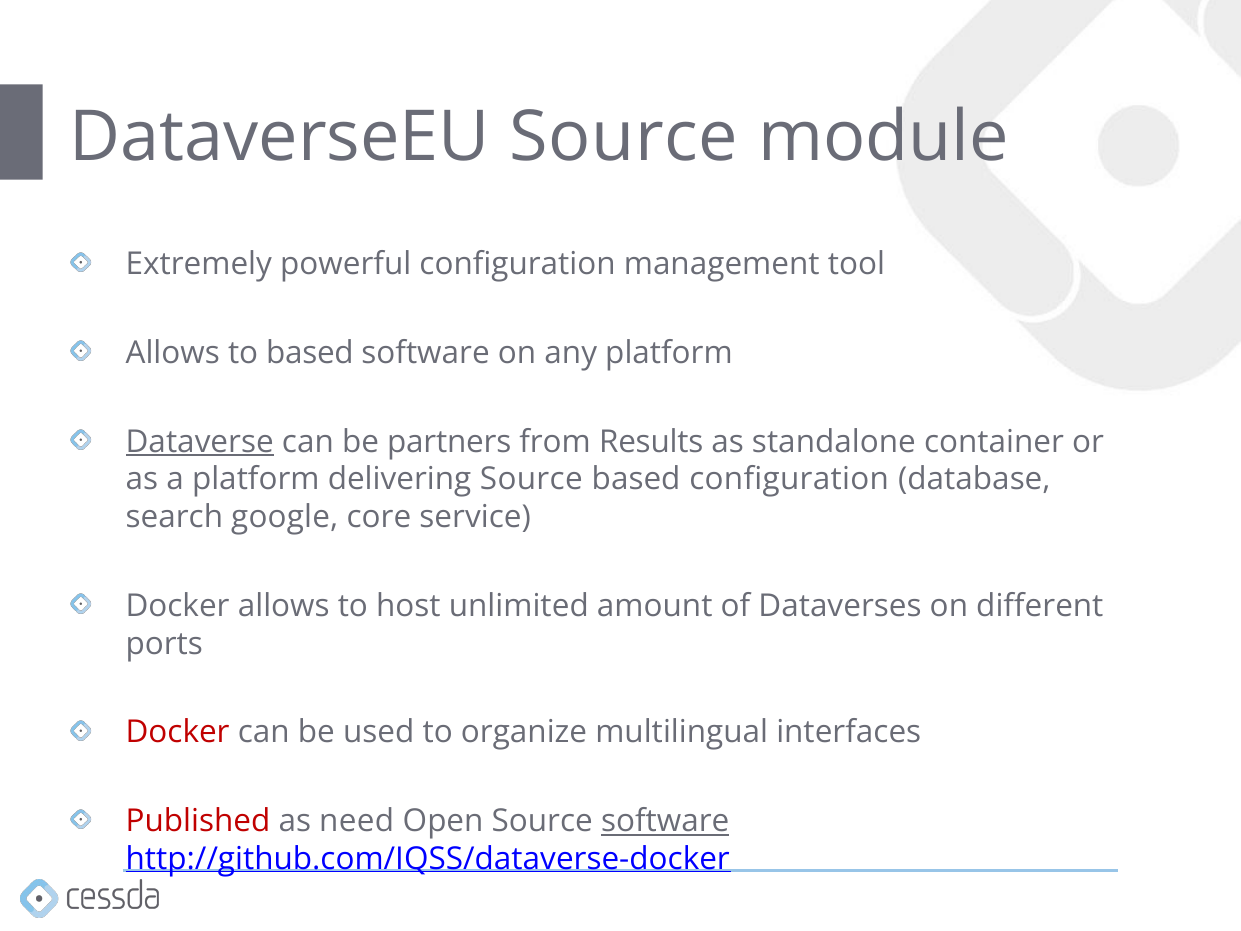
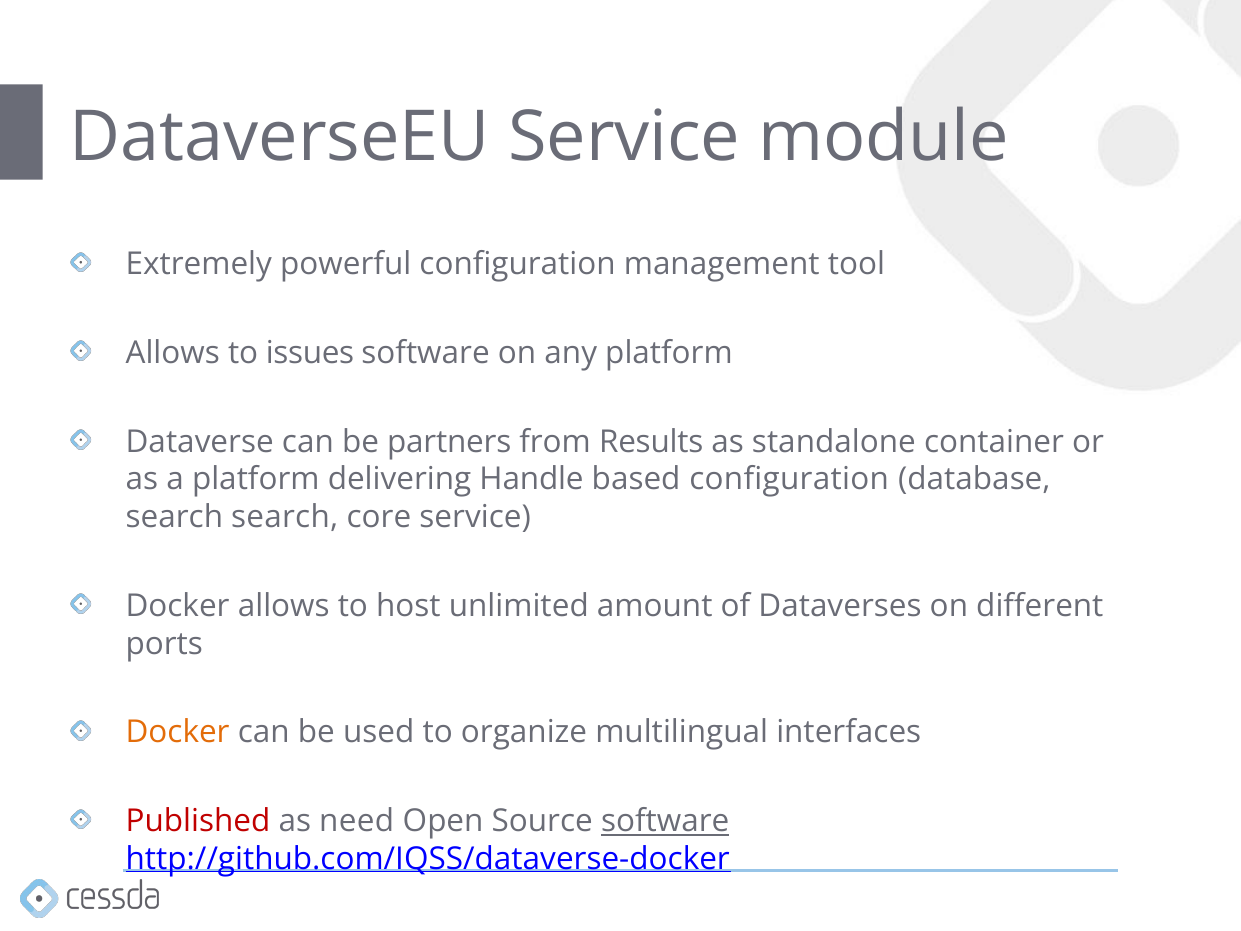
DataverseEU Source: Source -> Service (624, 137)
to based: based -> issues (310, 353)
Dataverse underline: present -> none (200, 442)
delivering Source: Source -> Handle (532, 479)
search google: google -> search (285, 517)
Docker colour: red -> orange (178, 732)
